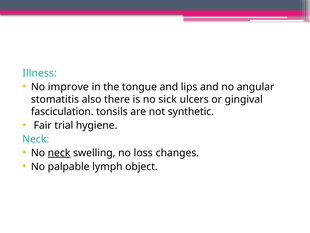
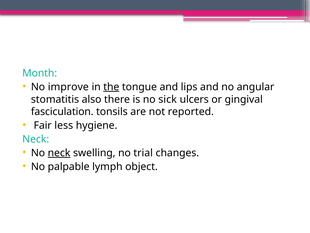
Illness: Illness -> Month (40, 73)
the underline: none -> present (111, 87)
synthetic: synthetic -> reported (191, 112)
trial: trial -> less (64, 125)
loss: loss -> trial (143, 153)
